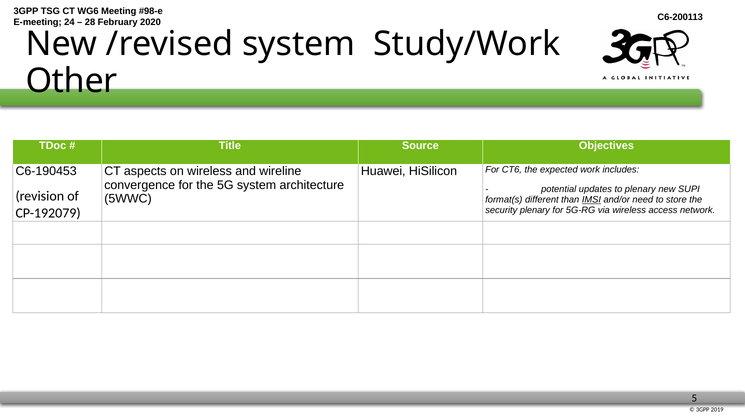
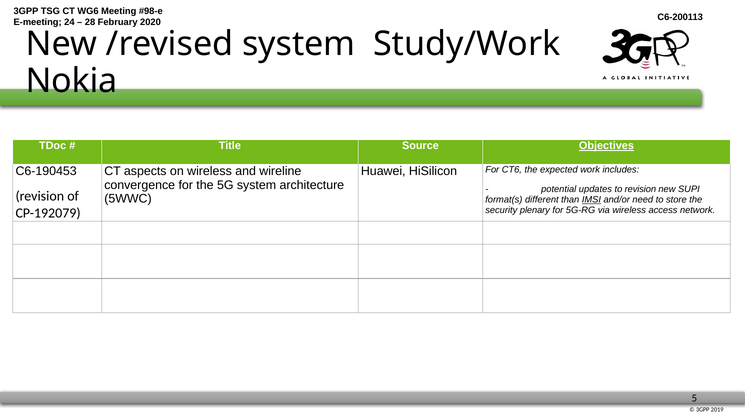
Other: Other -> Nokia (72, 81)
Objectives underline: none -> present (606, 146)
to plenary: plenary -> revision (640, 189)
